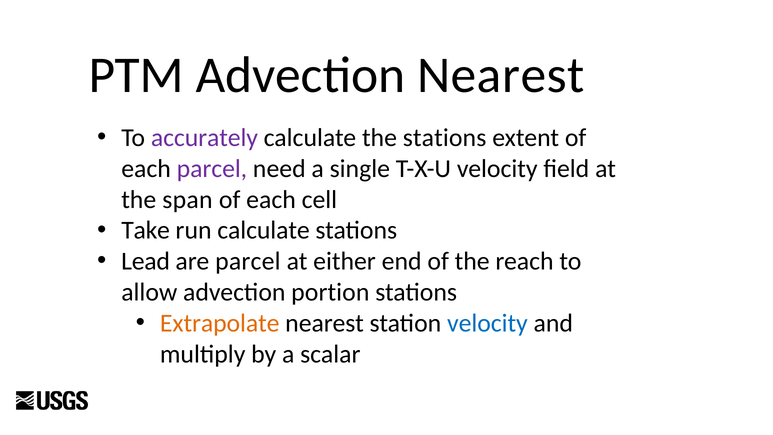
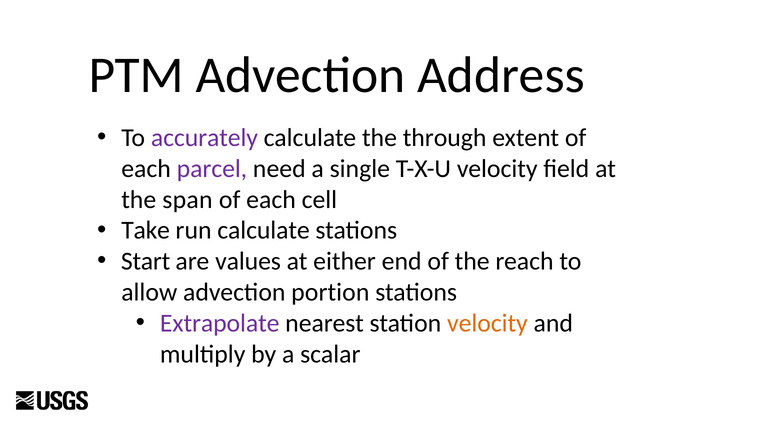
Advection Nearest: Nearest -> Address (501, 75)
the stations: stations -> through (445, 138)
Lead: Lead -> Start (146, 261)
are parcel: parcel -> values (248, 261)
Extrapolate colour: orange -> purple (220, 323)
velocity colour: blue -> orange (487, 323)
